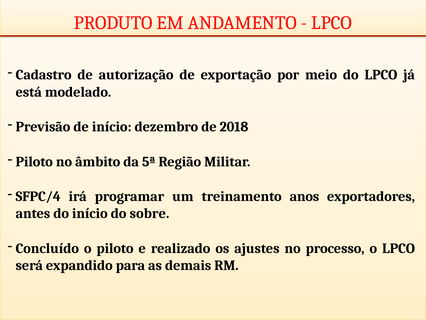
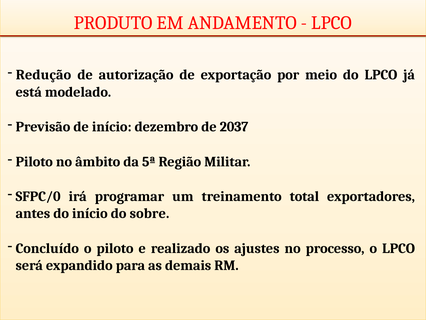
Cadastro: Cadastro -> Redução (44, 75)
2018: 2018 -> 2037 (234, 127)
SFPC/4: SFPC/4 -> SFPC/0 (38, 196)
anos: anos -> total (304, 196)
